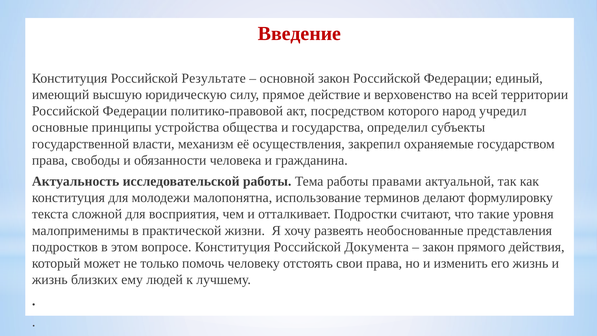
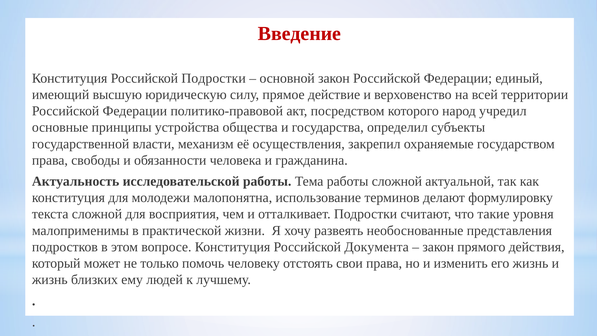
Российской Результате: Результате -> Подростки (214, 78)
работы правами: правами -> сложной (397, 181)
